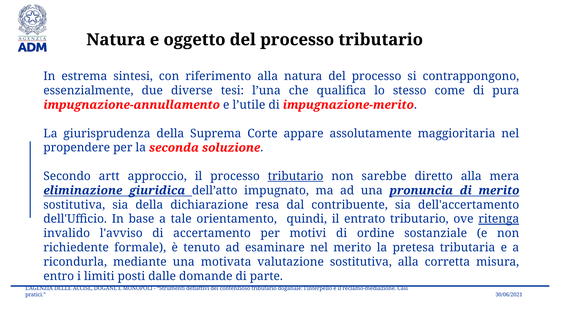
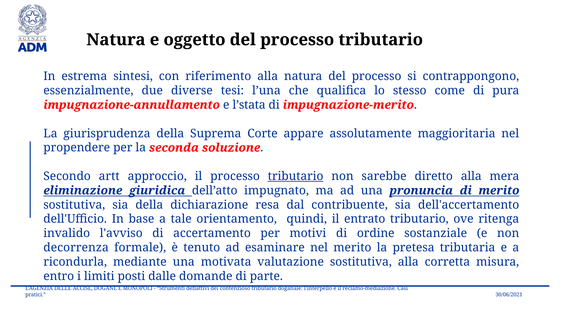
l’utile: l’utile -> l’stata (249, 105)
ritenga underline: present -> none (499, 219)
richiedente: richiedente -> decorrenza (76, 247)
